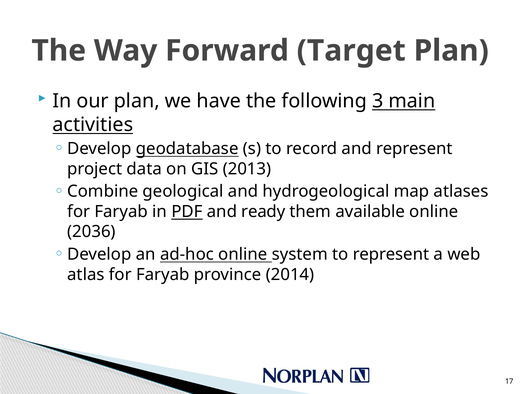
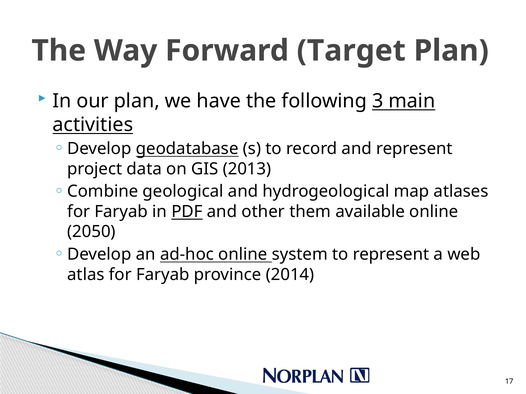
ready: ready -> other (263, 212)
2036: 2036 -> 2050 (91, 232)
